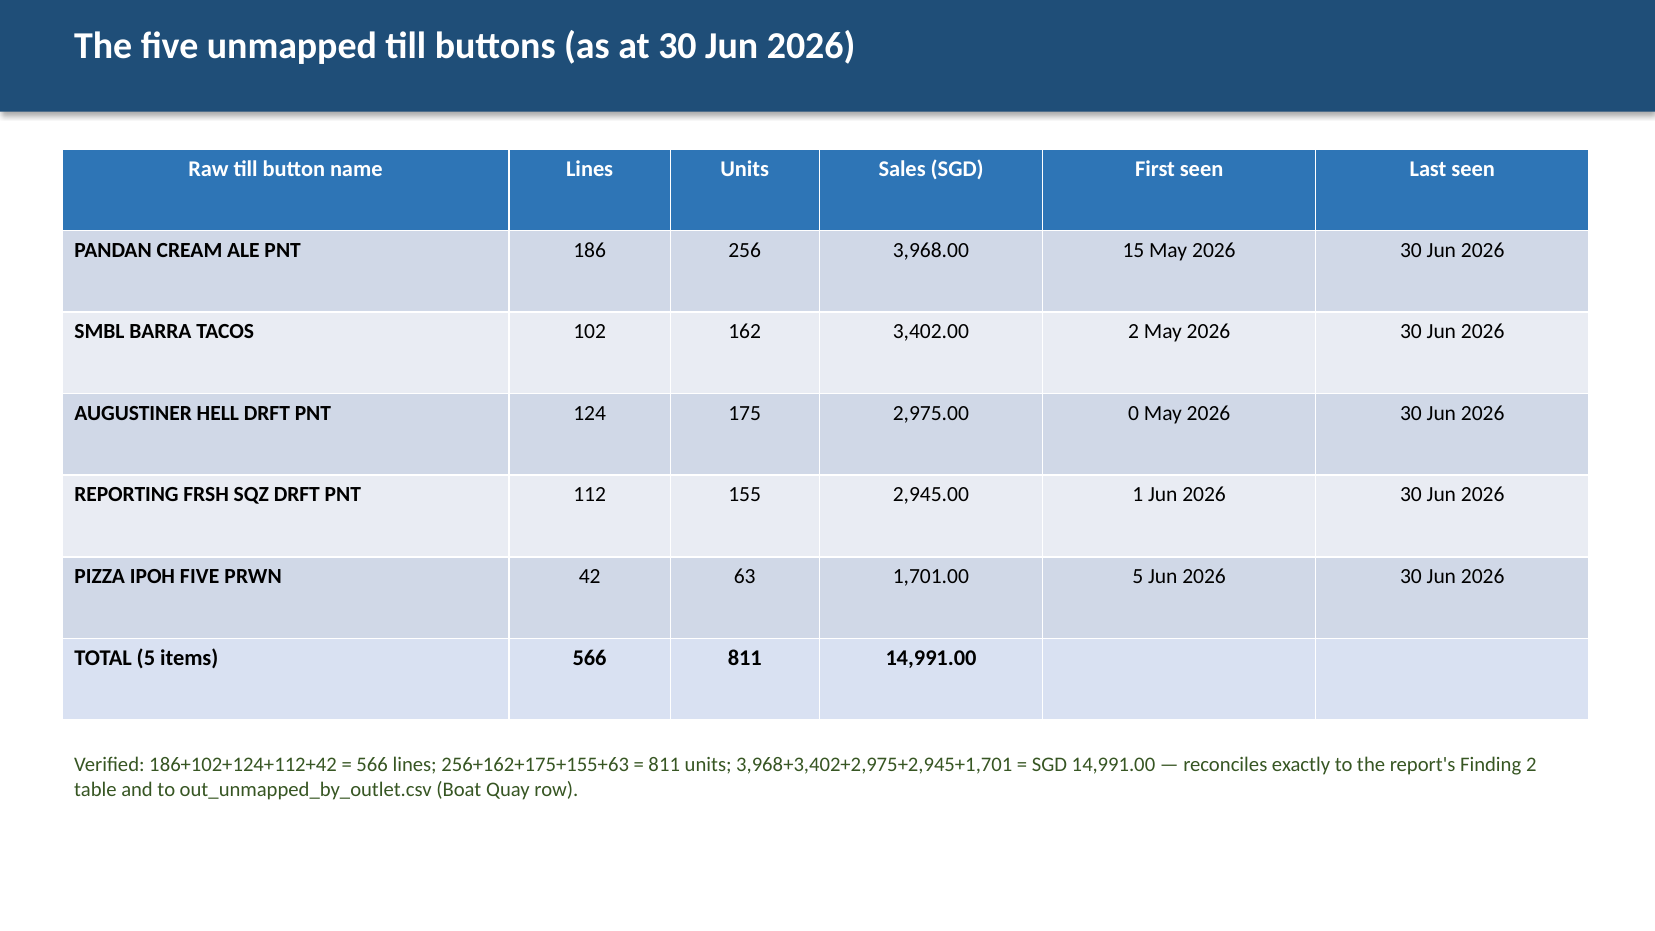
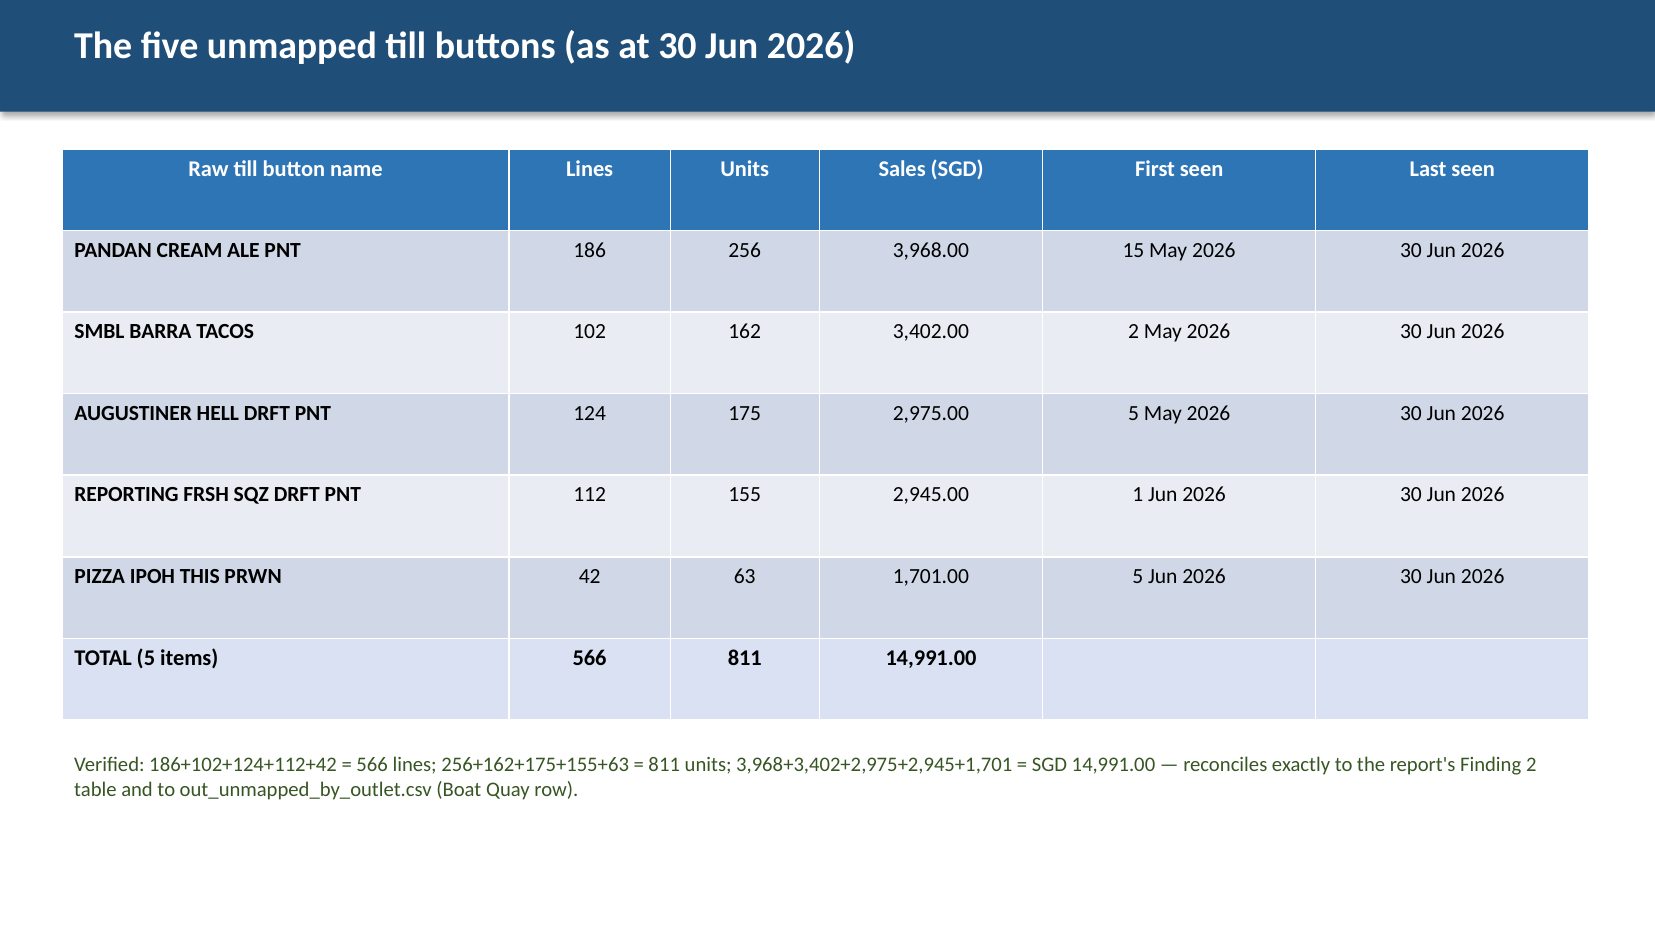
2,975.00 0: 0 -> 5 (1134, 413)
IPOH FIVE: FIVE -> THIS (200, 576)
